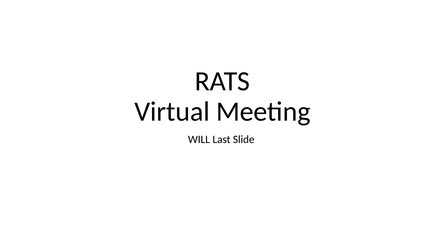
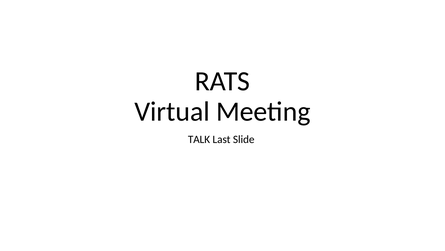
WILL: WILL -> TALK (199, 139)
